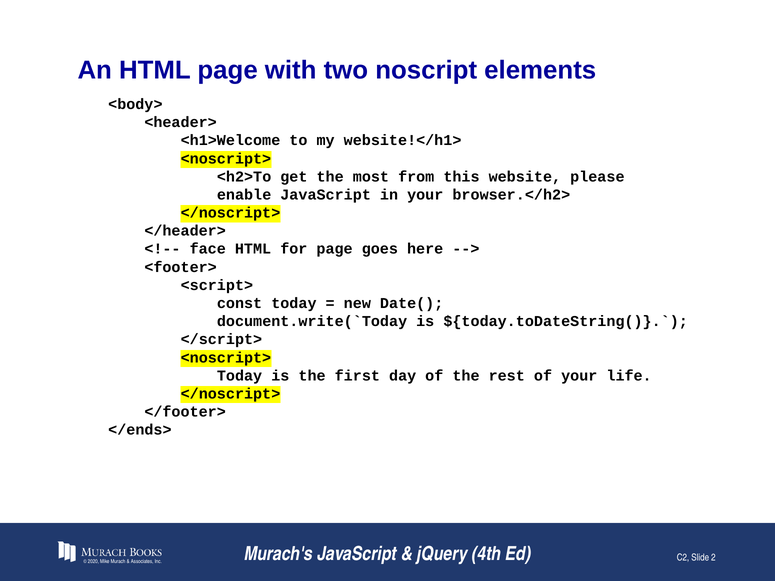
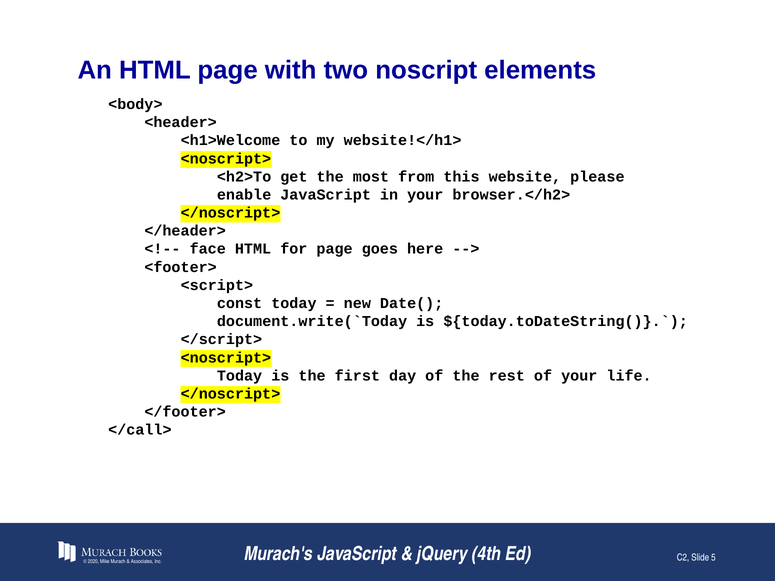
</ends>: </ends> -> </call> (140, 430)
2: 2 -> 5 (713, 558)
